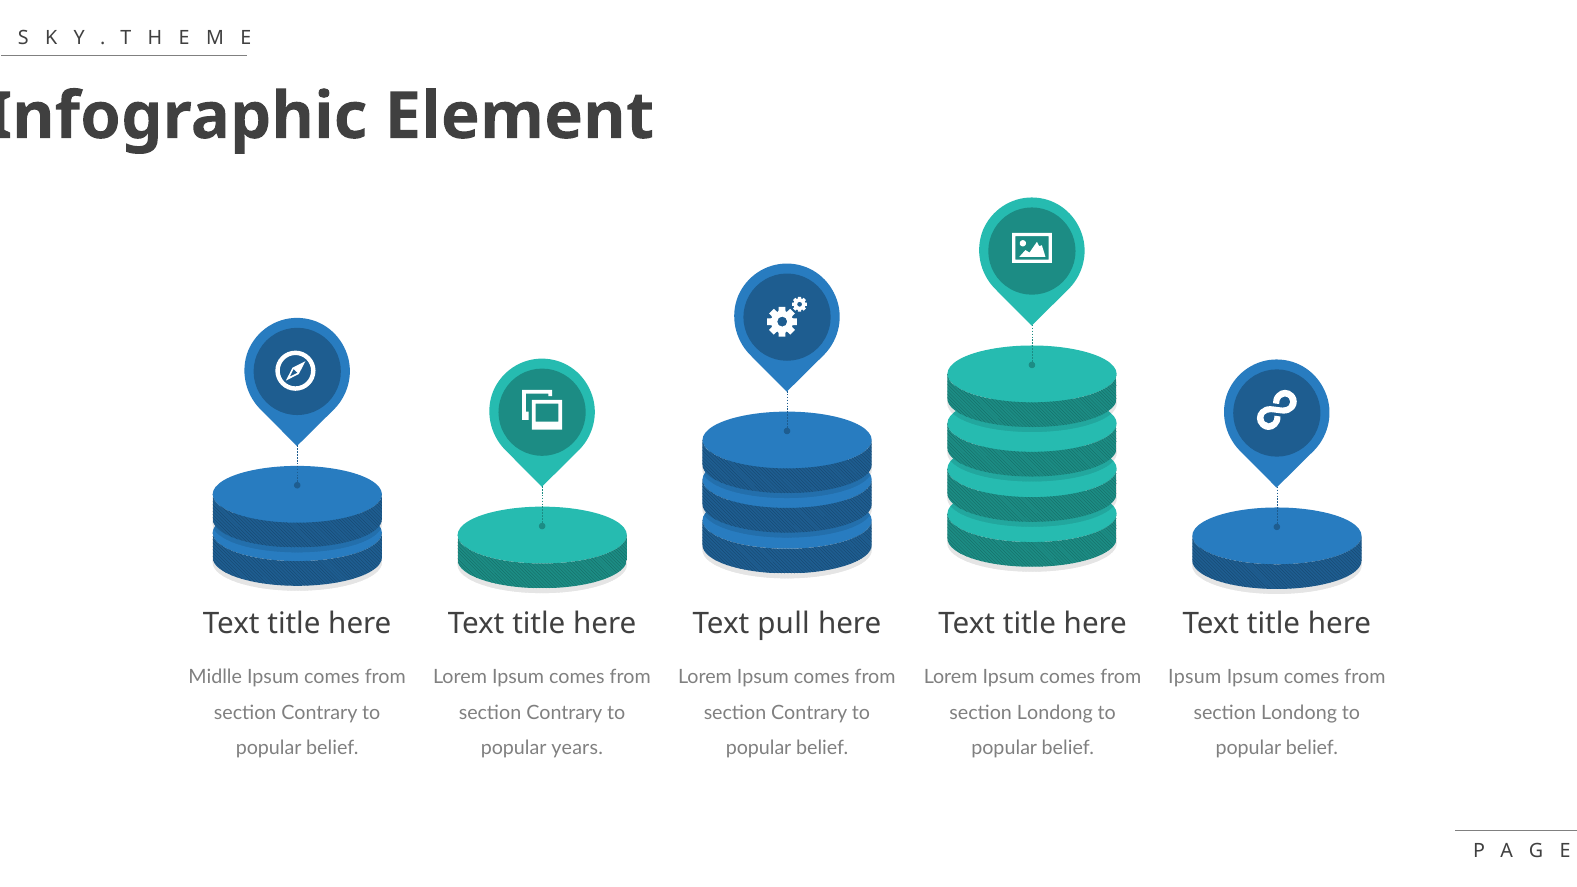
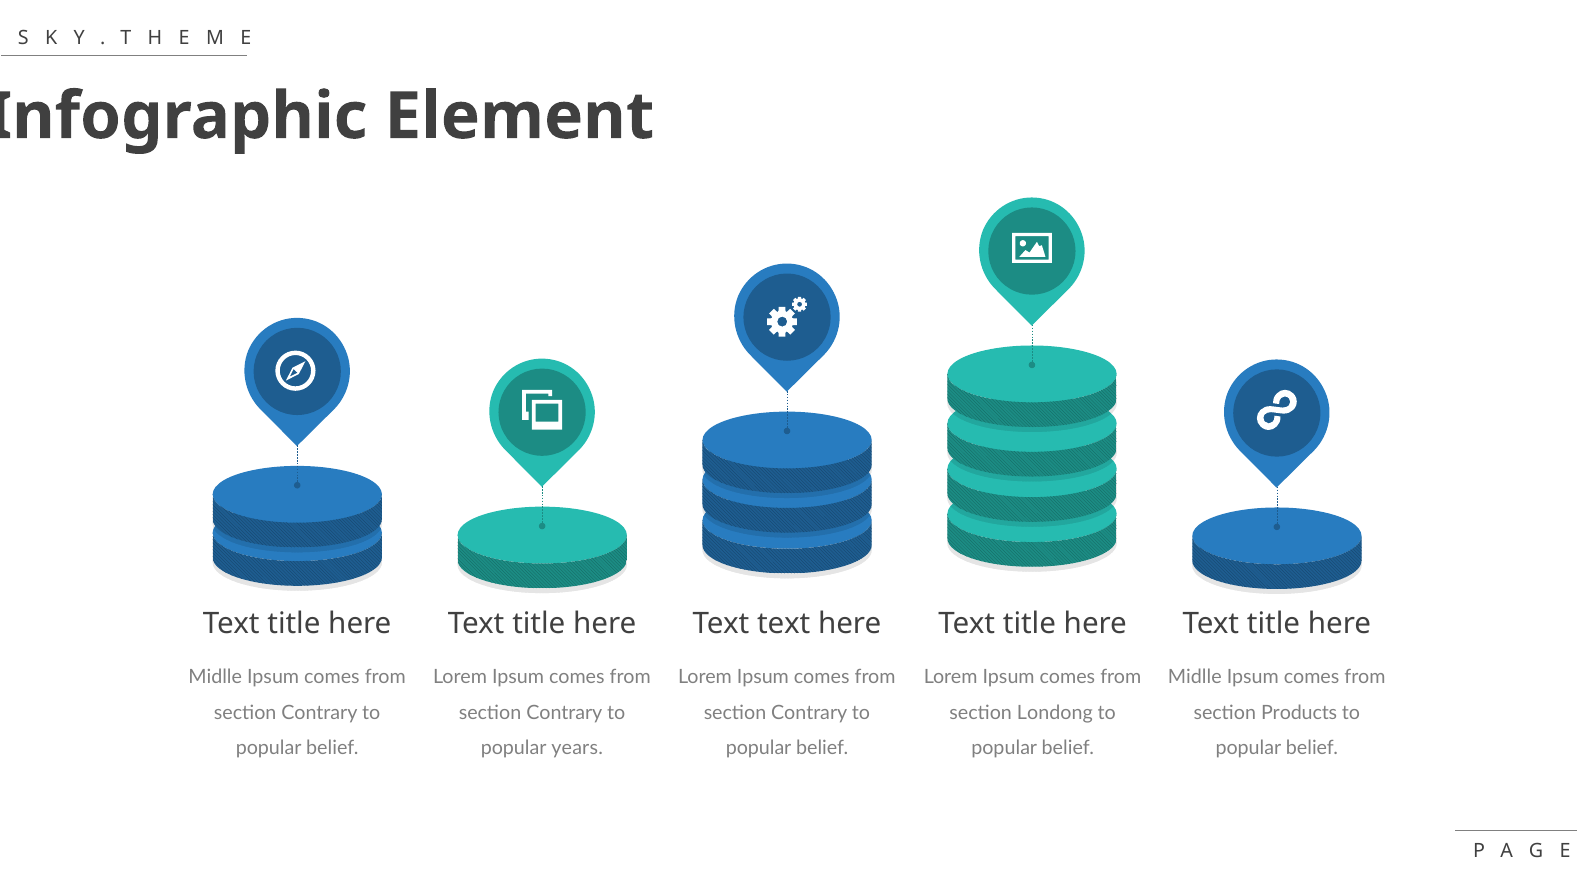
Text pull: pull -> text (784, 624)
Ipsum: Ipsum -> Midlle (1195, 677)
Londong: Londong -> Products (1299, 713)
